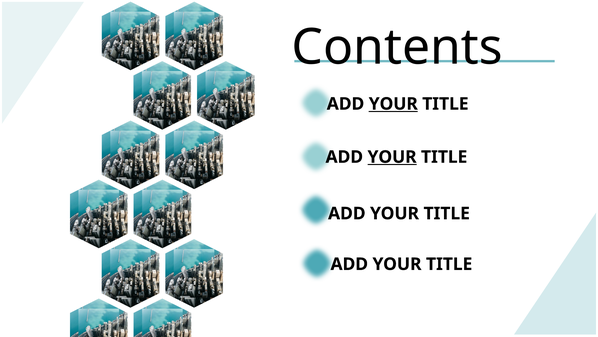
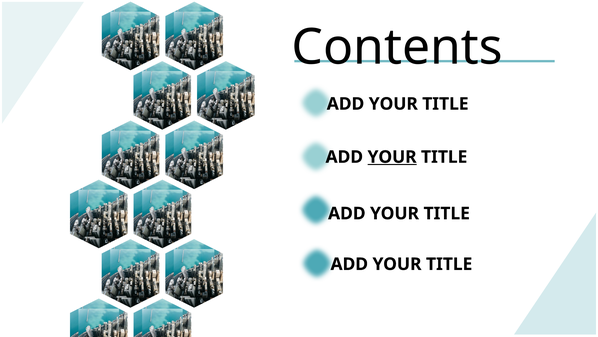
YOUR underline: present -> none (393, 104)
